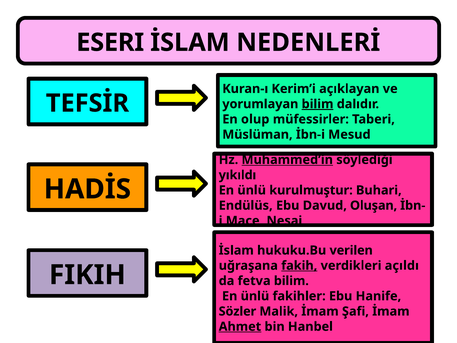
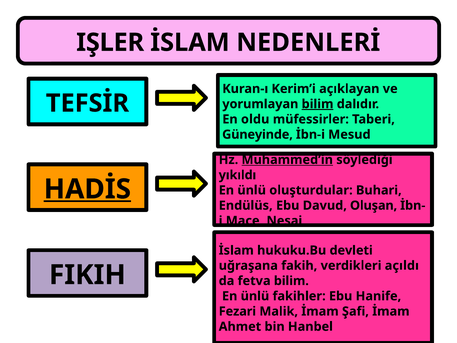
ESERI: ESERI -> IŞLER (110, 42)
olup: olup -> oldu (255, 119)
Müslüman: Müslüman -> Güneyinde (257, 134)
HADİS underline: none -> present (87, 189)
kurulmuştur: kurulmuştur -> oluşturdular (311, 190)
verilen: verilen -> devleti (351, 250)
fakih underline: present -> none (299, 265)
Sözler: Sözler -> Fezari (237, 311)
Ahmet underline: present -> none (240, 326)
